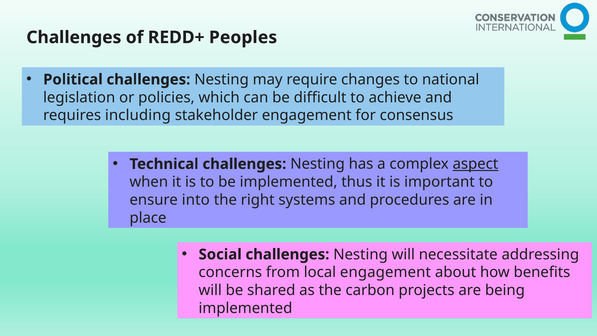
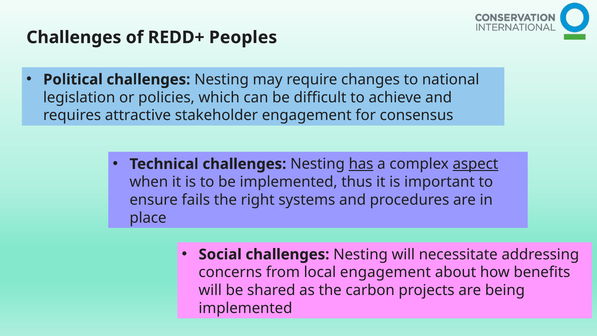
including: including -> attractive (138, 115)
has underline: none -> present (361, 164)
into: into -> fails (196, 200)
